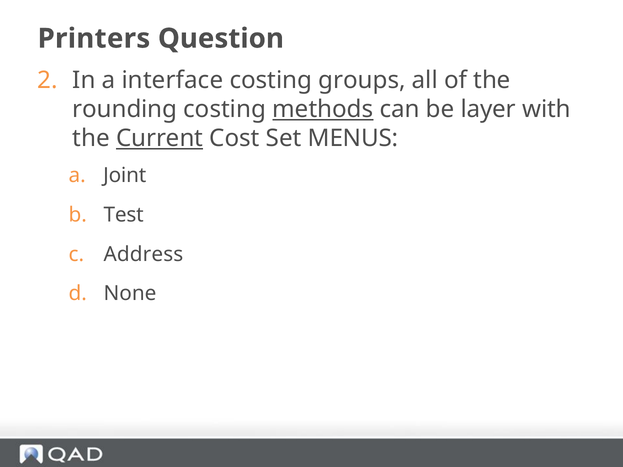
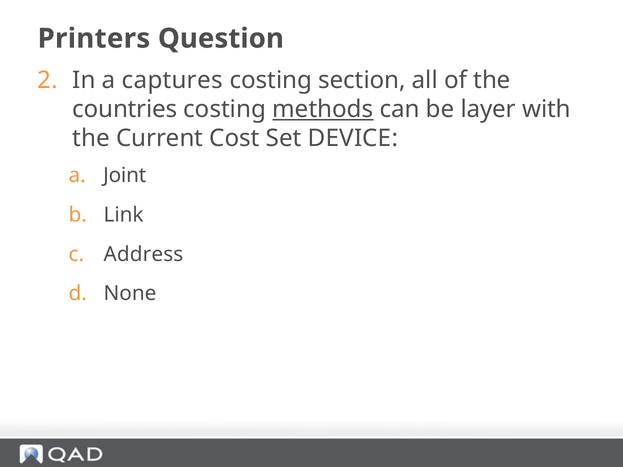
interface: interface -> captures (172, 80)
groups: groups -> section (362, 80)
rounding: rounding -> countries (125, 109)
Current underline: present -> none (160, 138)
MENUS: MENUS -> DEVICE (353, 138)
Test: Test -> Link (124, 215)
